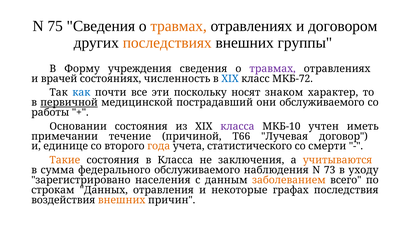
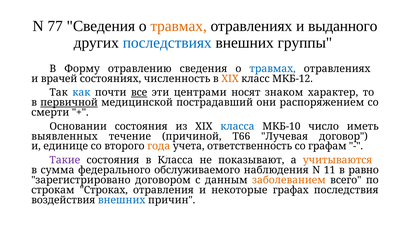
75: 75 -> 77 (55, 26)
договором: договором -> выданного (343, 26)
последствиях colour: orange -> blue (167, 43)
учреждения: учреждения -> отравлению (140, 69)
травмах colour: purple -> blue (273, 69)
XIX colour: blue -> orange (230, 79)
МКБ-72: МКБ-72 -> МКБ-12 (293, 79)
все underline: none -> present (139, 92)
поскольку: поскольку -> центрами (200, 92)
они обслуживаемого: обслуживаемого -> распоряжением (322, 102)
работы: работы -> смерти (50, 112)
класса colour: purple -> blue (237, 126)
учтен: учтен -> число (324, 126)
примечании: примечании -> выявленных (65, 136)
статистического: статистического -> ответственность (250, 146)
смерти: смерти -> графам (327, 146)
Такие colour: orange -> purple (65, 160)
заключения: заключения -> показывают (251, 160)
73: 73 -> 11 (330, 170)
уходу: уходу -> равно (364, 170)
населения: населения -> договором (163, 180)
Данных: Данных -> Строках (104, 190)
внешних colour: orange -> blue (122, 200)
